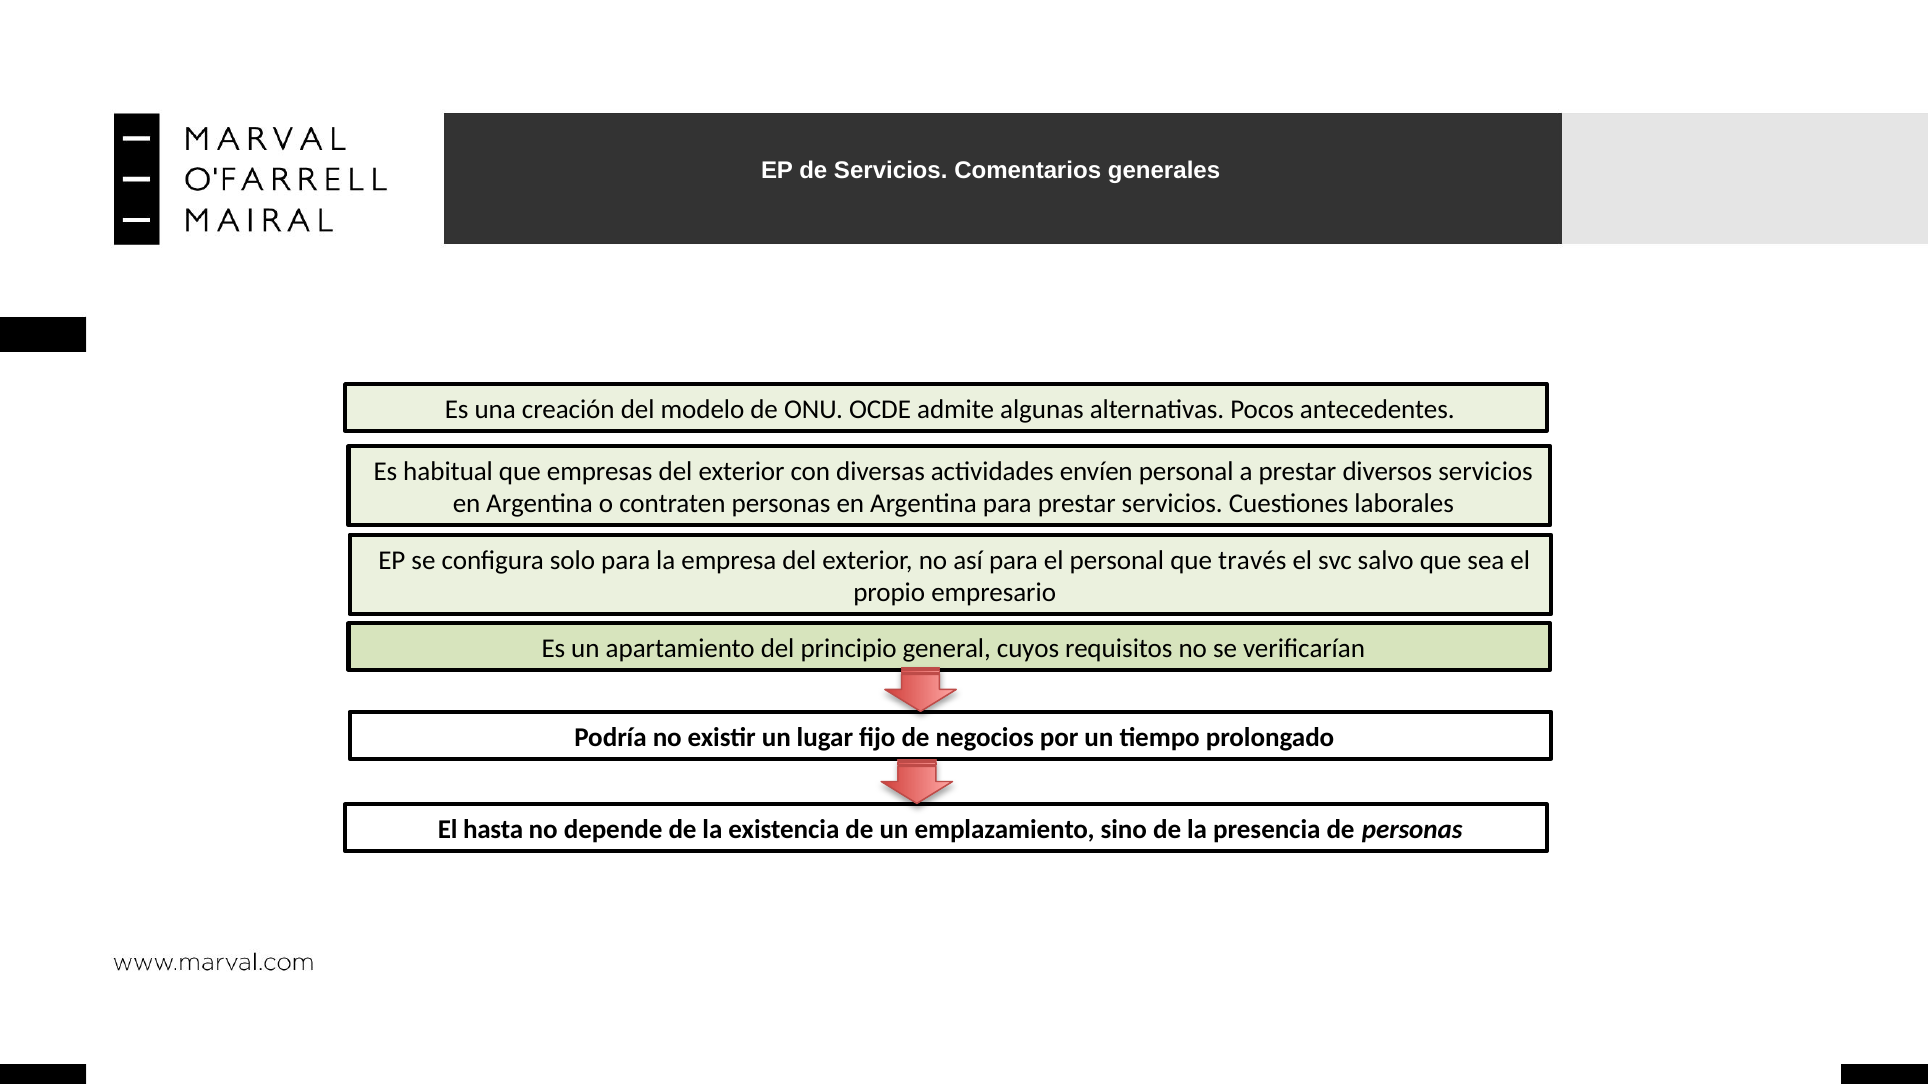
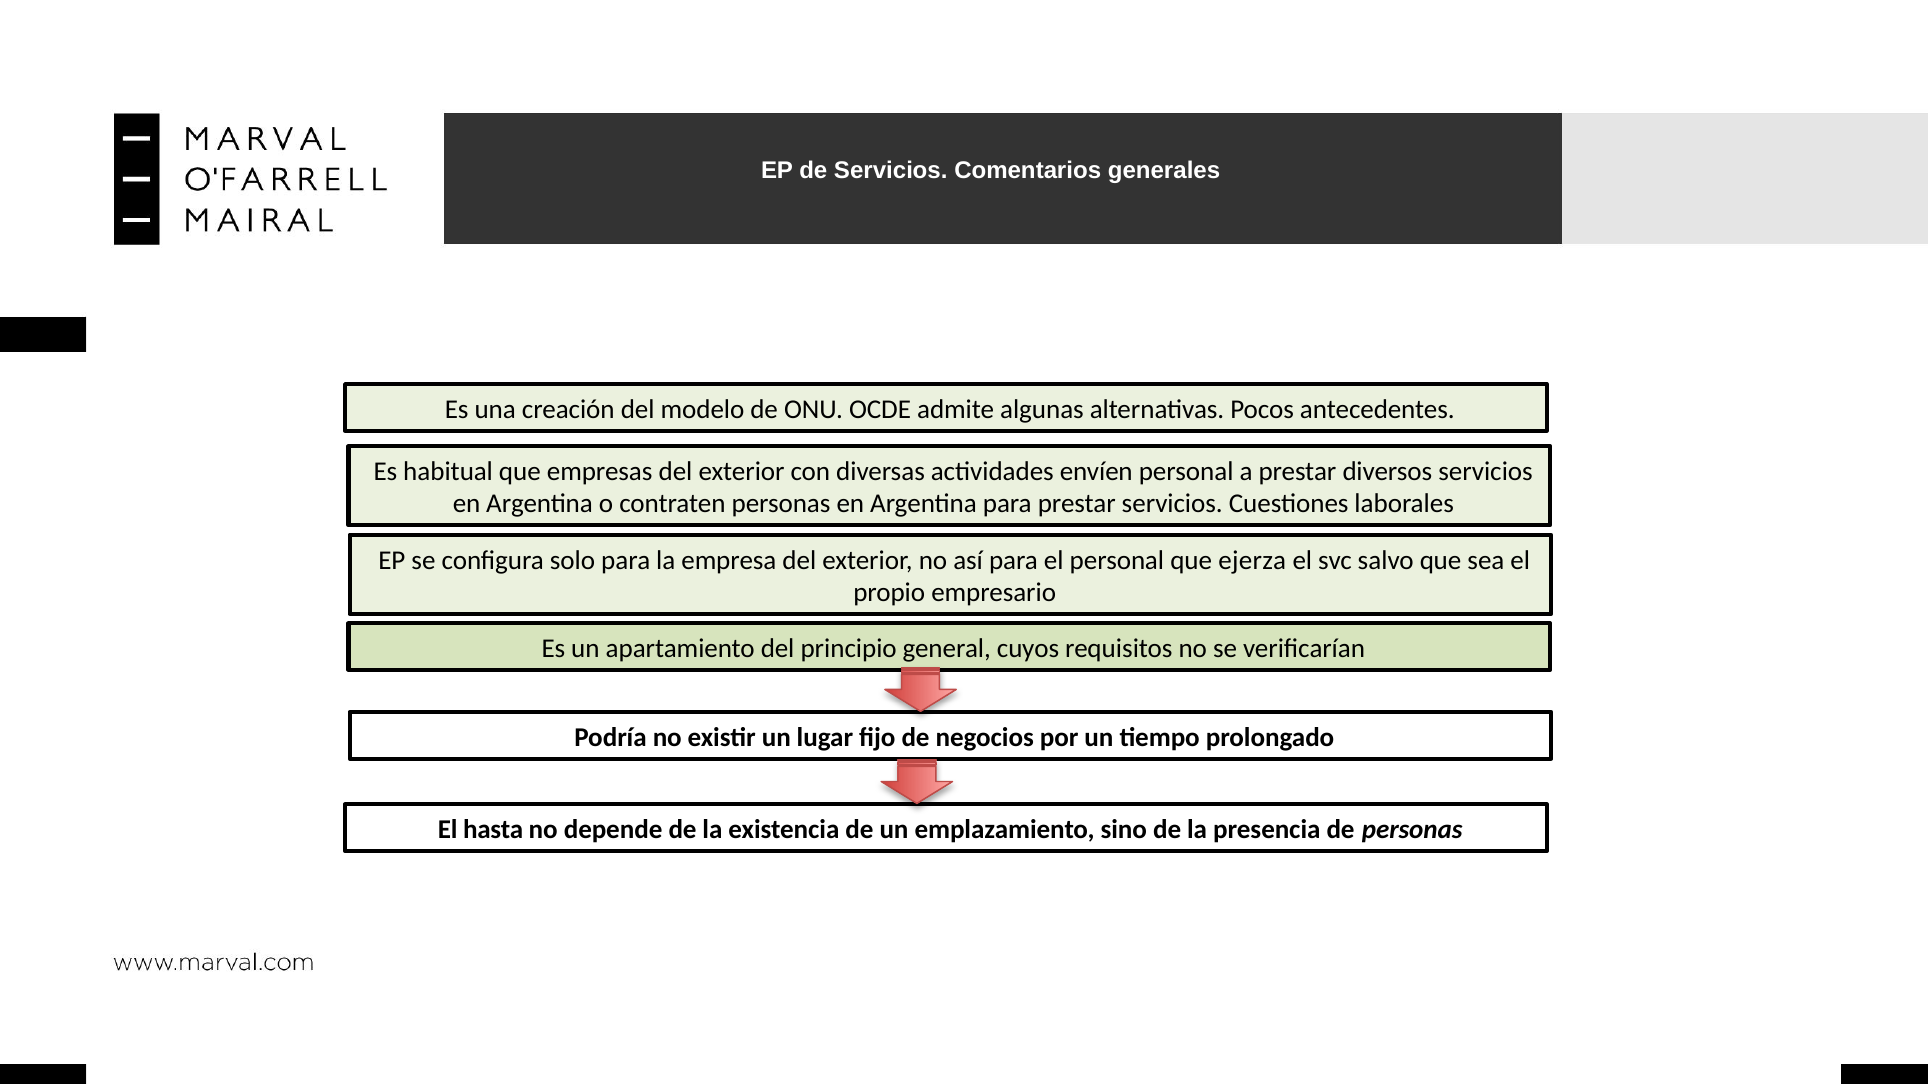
través: través -> ejerza (1252, 560)
